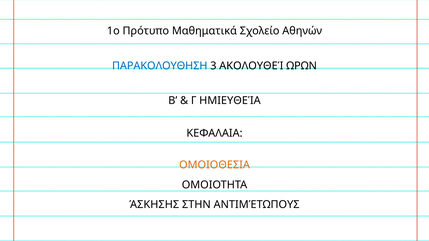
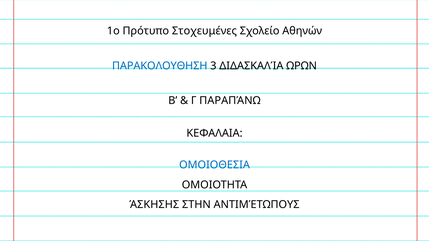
Μαθηματικά: Μαθηματικά -> Στοχευμένες (204, 31)
ΑΚΟΛΟΥΘΕΊ: ΑΚΟΛΟΥΘΕΊ -> ΔΙΔΑΣΚΑΛΊΑ (251, 66)
ΗΜΙΕΥΘΕΊΑ: ΗΜΙΕΥΘΕΊΑ -> ΠΑΡΑΠΆΝΩ (230, 101)
ΟΜΟΙΟΘΕΣΙΑ colour: orange -> blue (215, 165)
